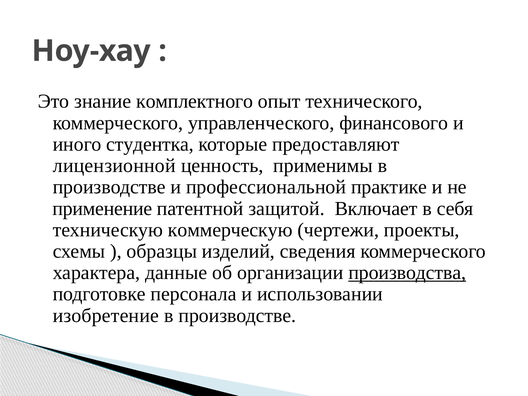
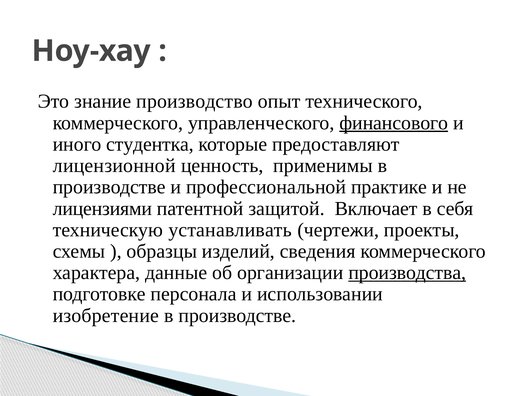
комплектного: комплектного -> производство (195, 101)
финансового underline: none -> present (394, 123)
применение: применение -> лицензиями (102, 208)
коммерческую: коммерческую -> устанавливать (230, 230)
